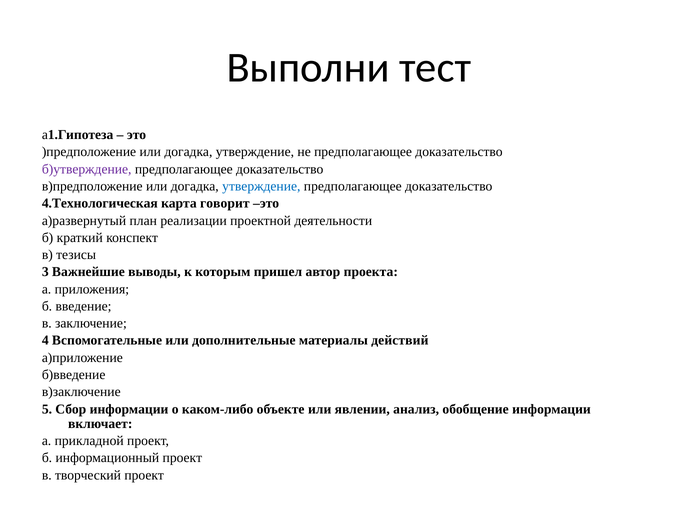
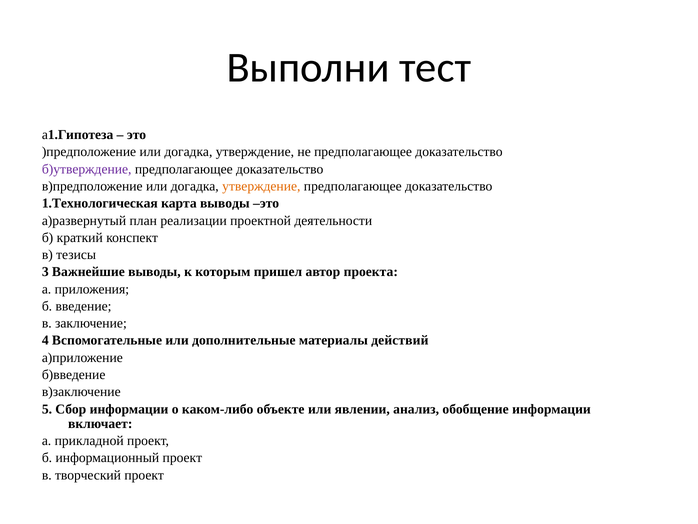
утверждение colour: blue -> orange (261, 186)
4.Технологическая: 4.Технологическая -> 1.Технологическая (100, 203)
карта говорит: говорит -> выводы (225, 203)
